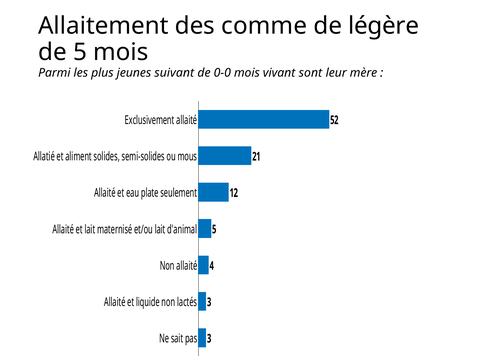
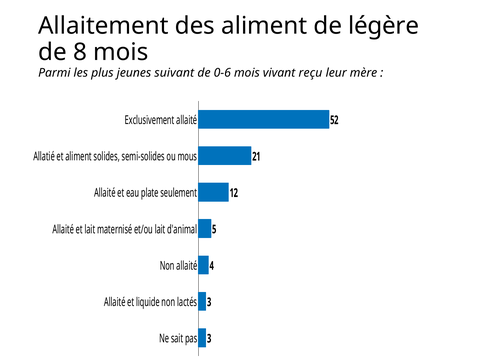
des comme: comme -> aliment (264, 26)
de 5: 5 -> 8 (80, 52)
0-0: 0-0 -> 0-6 (222, 73)
sont: sont -> reçu (310, 73)
